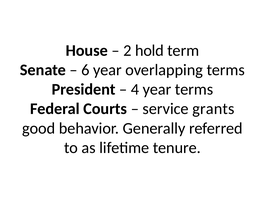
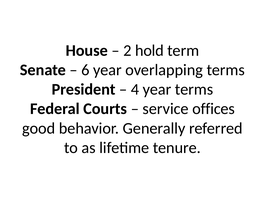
grants: grants -> offices (214, 109)
